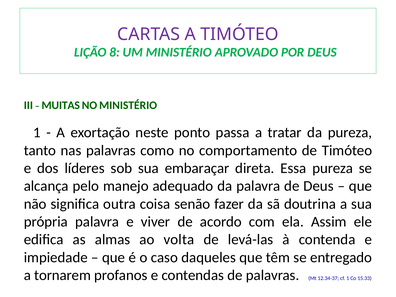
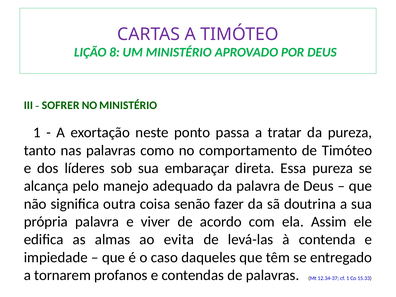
MUITAS: MUITAS -> SOFRER (61, 105)
volta: volta -> evita (179, 240)
